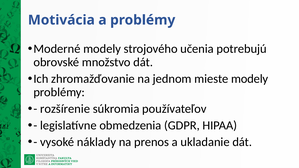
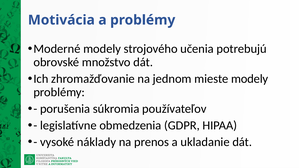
rozšírenie: rozšírenie -> porušenia (65, 109)
